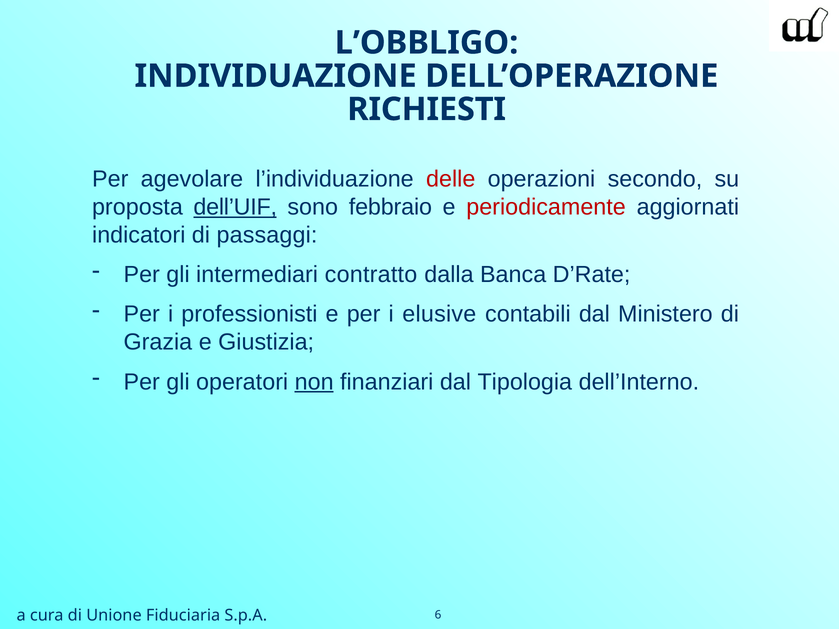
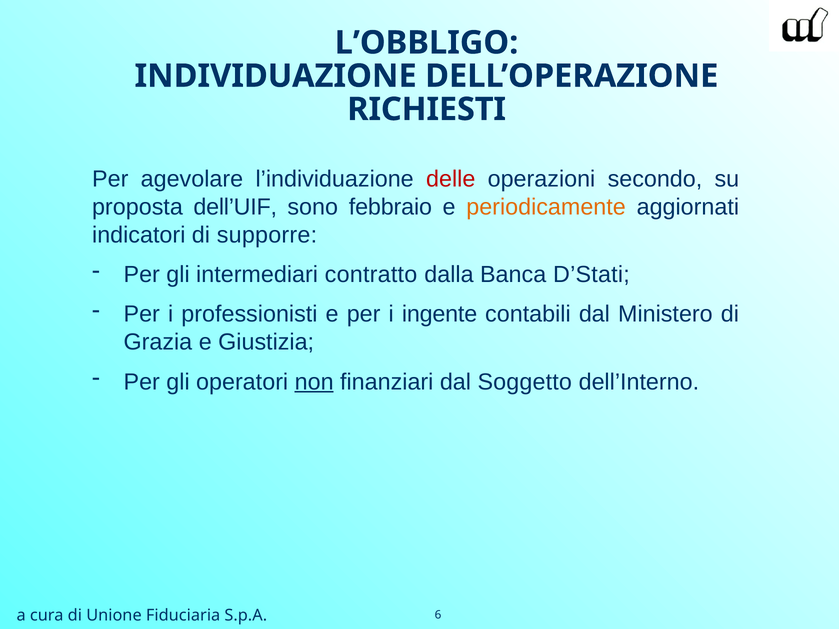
dell’UIF underline: present -> none (235, 207)
periodicamente colour: red -> orange (546, 207)
passaggi: passaggi -> supporre (267, 235)
D’Rate: D’Rate -> D’Stati (591, 275)
elusive: elusive -> ingente (440, 314)
Tipologia: Tipologia -> Soggetto (525, 382)
